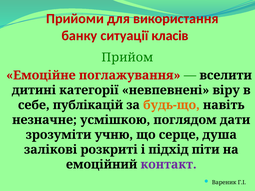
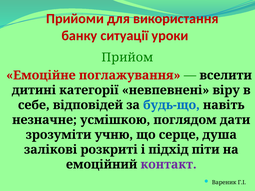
класiв: класiв -> уроки (170, 36)
публікацій: публікацій -> відповідей (88, 105)
будь-що colour: orange -> blue (171, 105)
